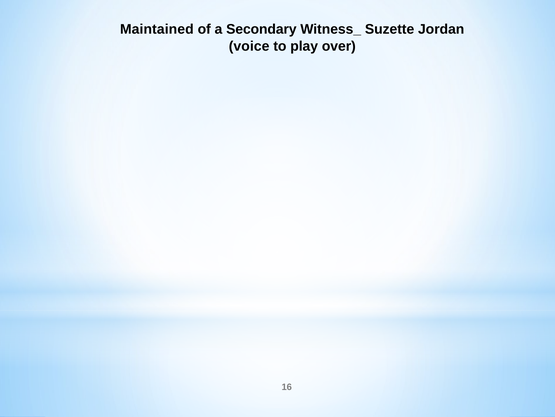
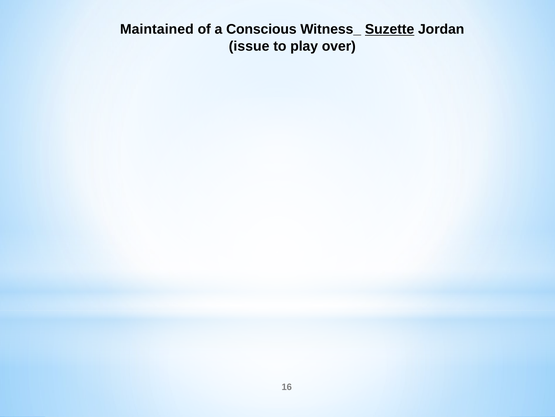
Secondary: Secondary -> Conscious (261, 29)
Suzette underline: none -> present (390, 29)
voice: voice -> issue (249, 46)
